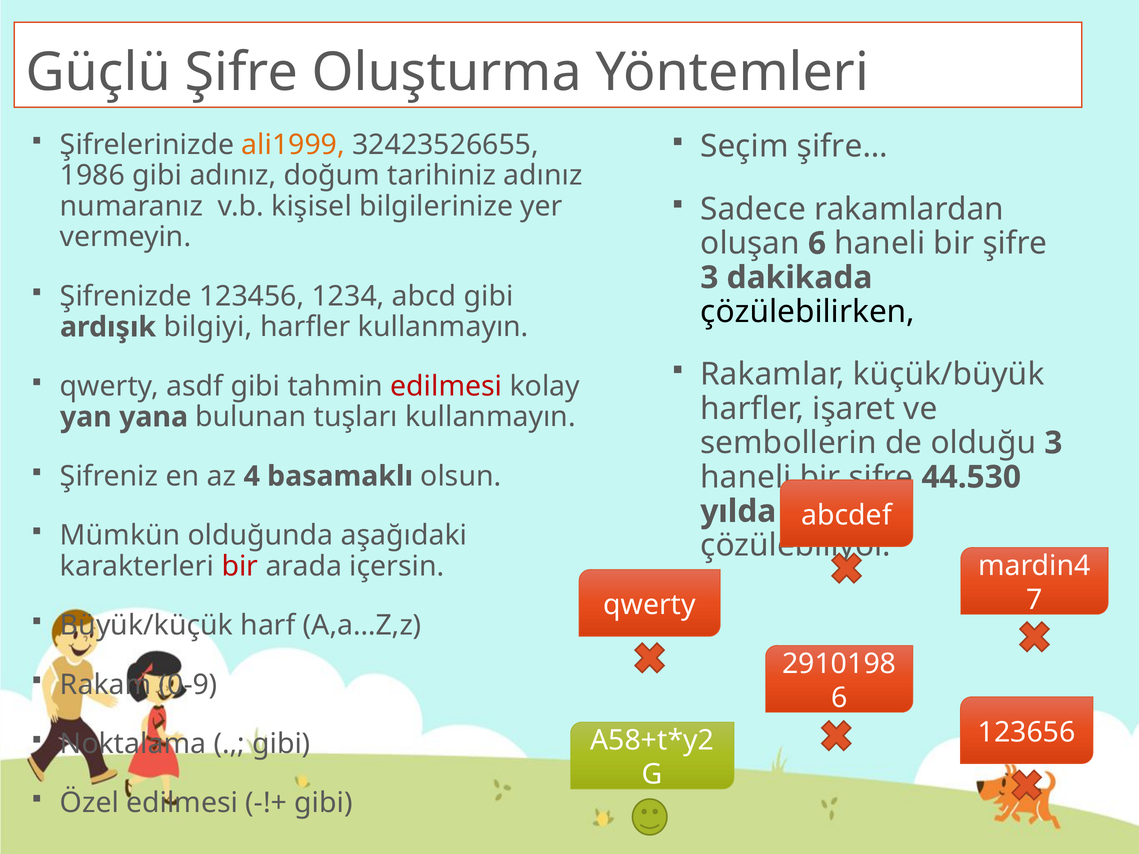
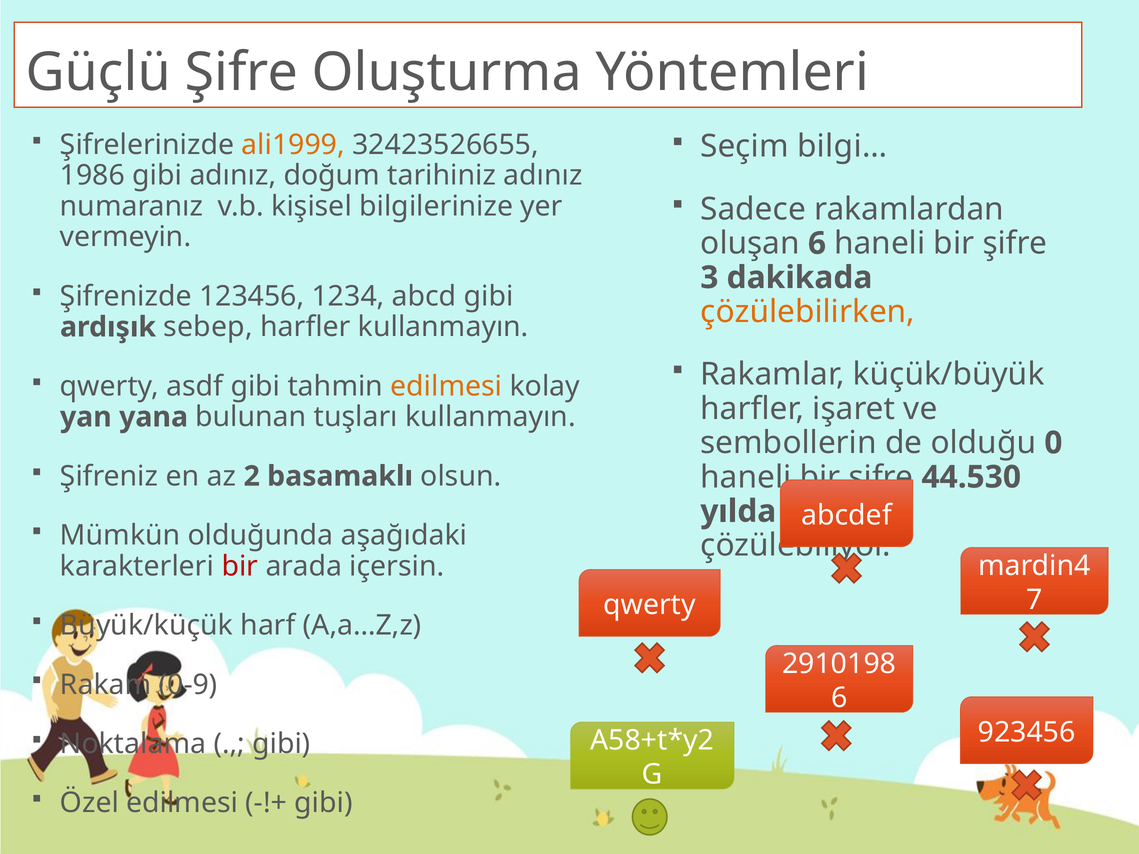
şifre…: şifre… -> bilgi… (842, 147)
çözülebilirken colour: black -> orange (808, 312)
bilgiyi: bilgiyi -> sebep (208, 327)
edilmesi colour: red -> orange (446, 386)
olduğu 3: 3 -> 0 (1053, 443)
4: 4 -> 2 (252, 476)
123656: 123656 -> 923456 (1027, 732)
